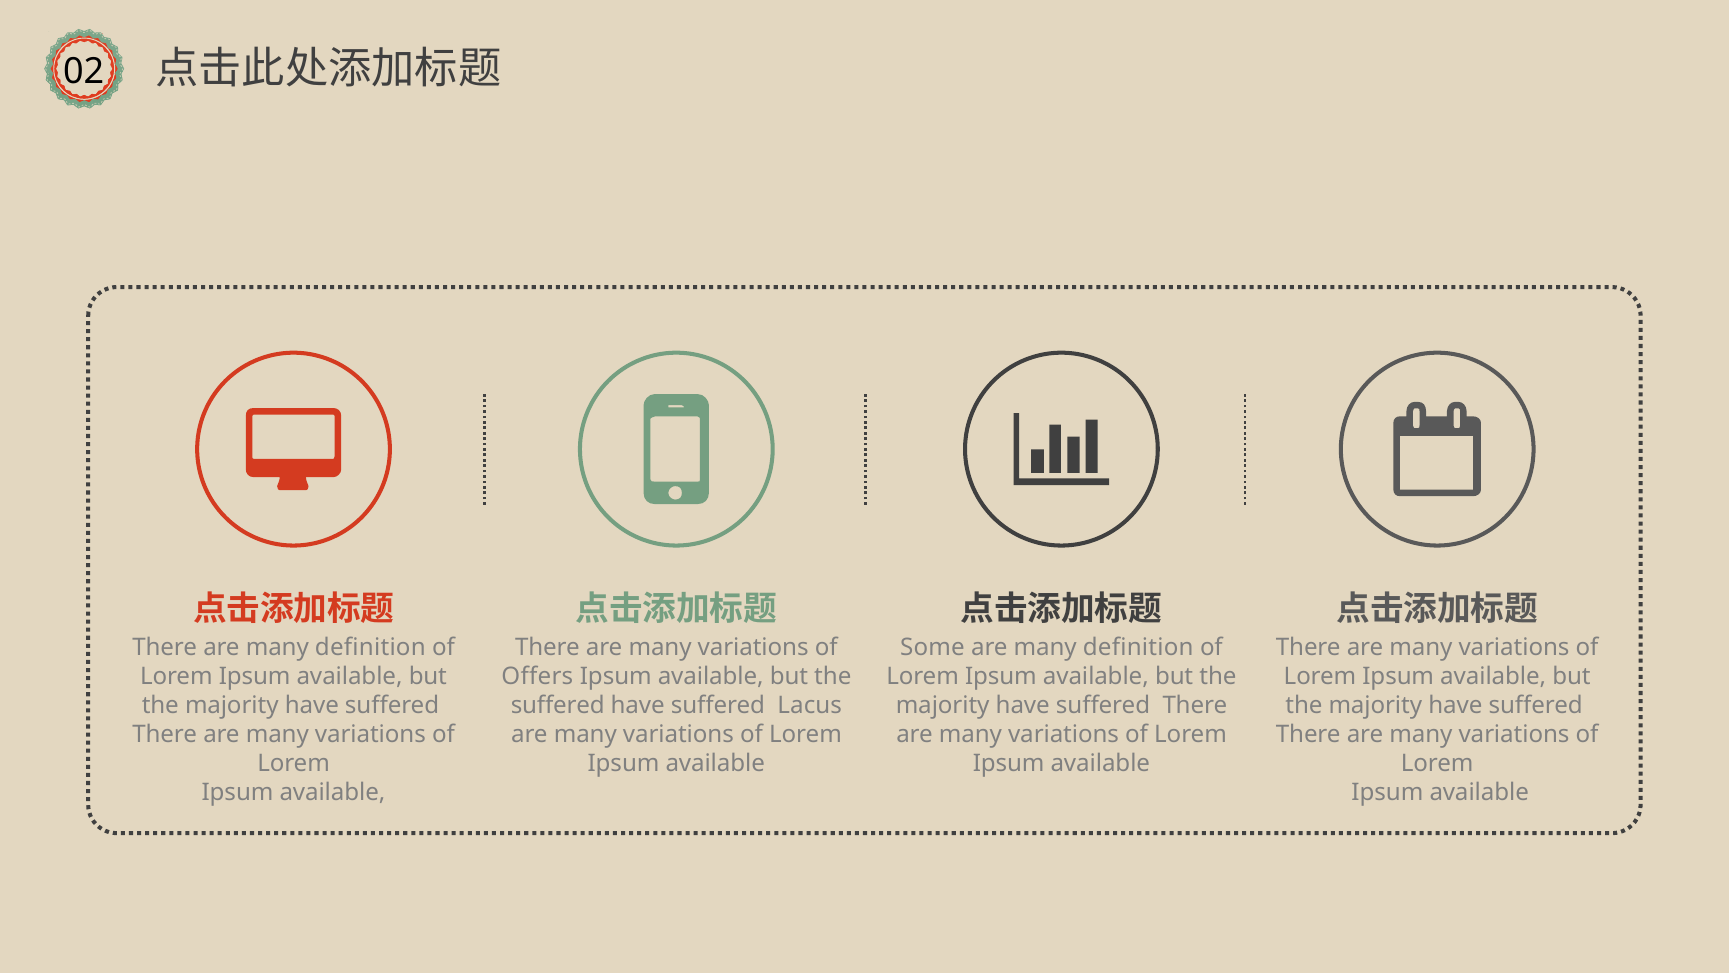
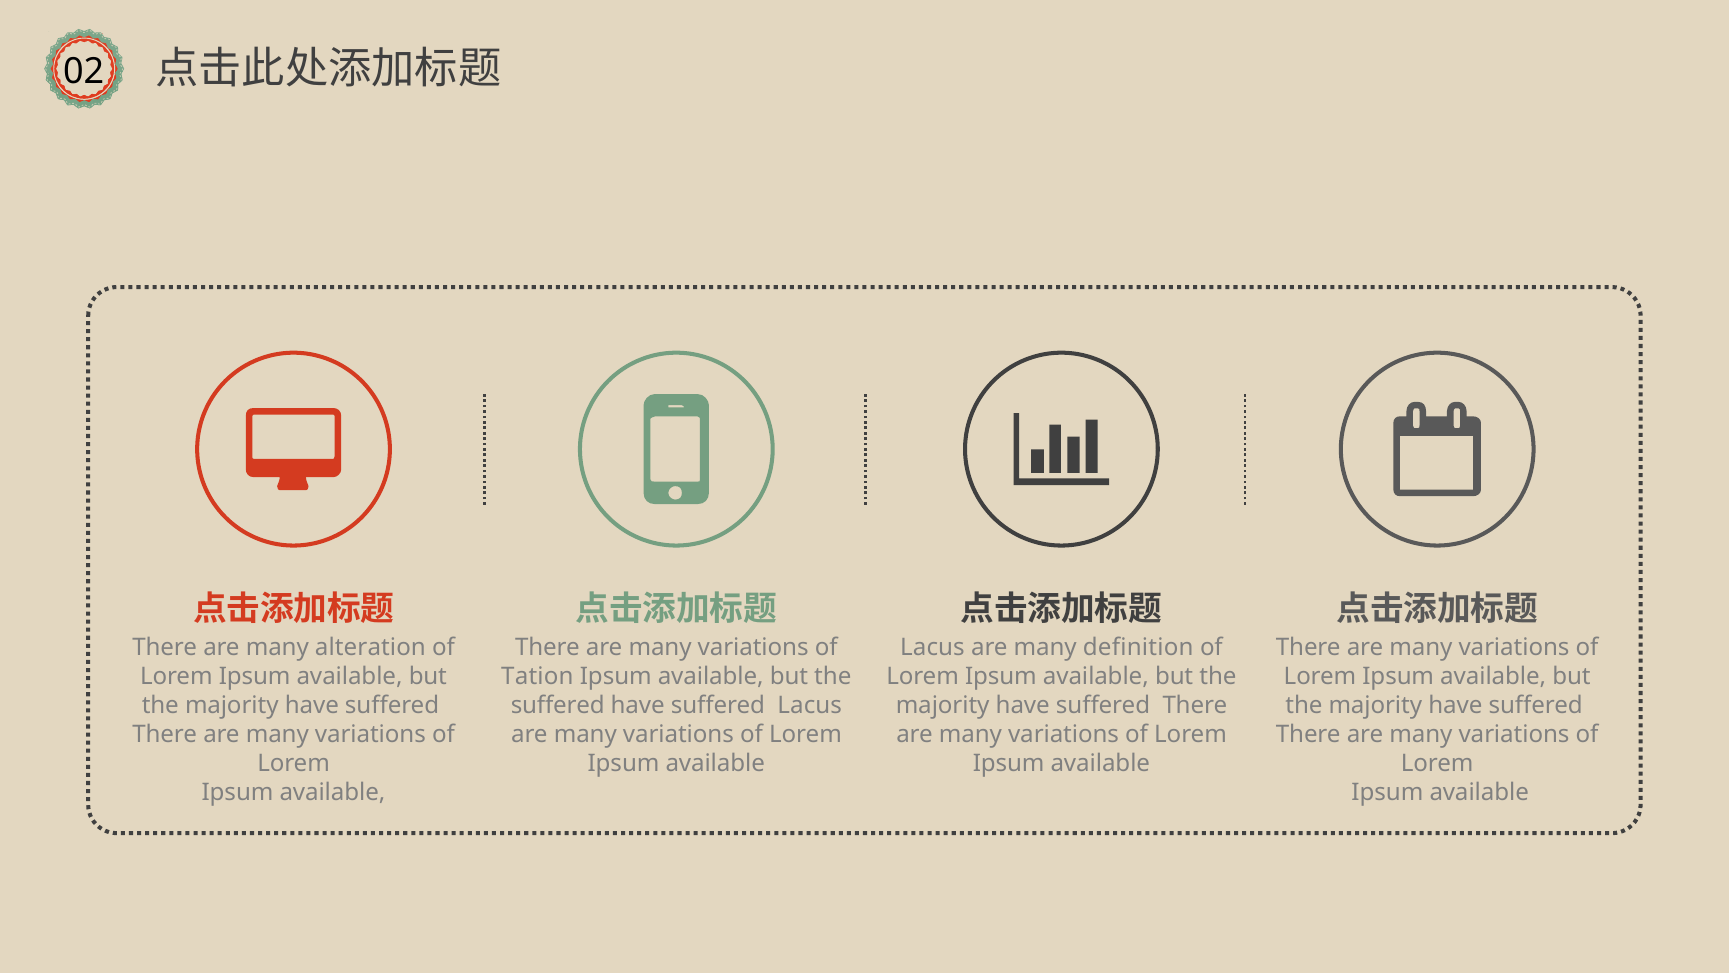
There are many definition: definition -> alteration (370, 647)
Some: Some -> Lacus (932, 648)
Offers: Offers -> Tation (537, 676)
